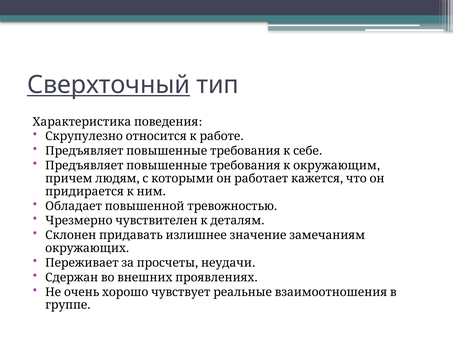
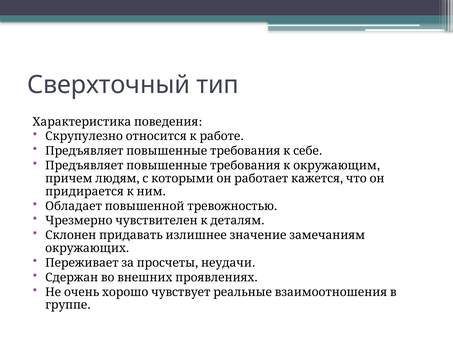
Сверхточный underline: present -> none (109, 85)
